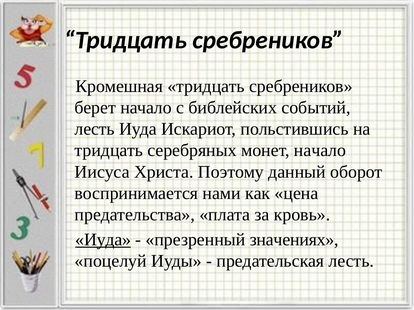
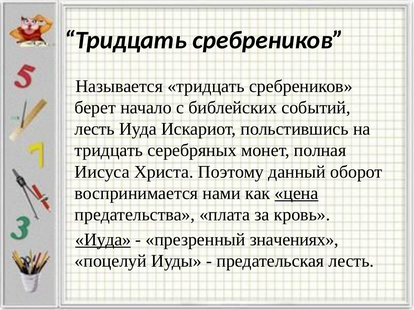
Кромешная: Кромешная -> Называется (119, 86)
монет начало: начало -> полная (320, 151)
цена underline: none -> present (297, 193)
